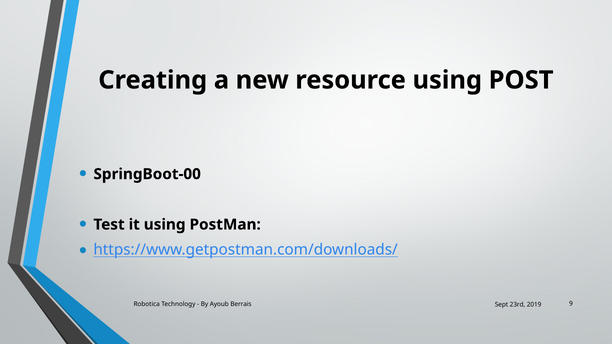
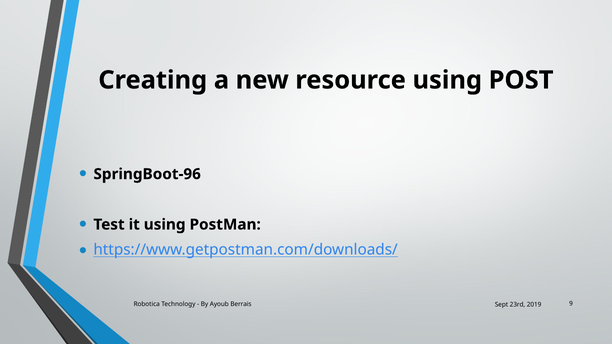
SpringBoot-00: SpringBoot-00 -> SpringBoot-96 (147, 174)
